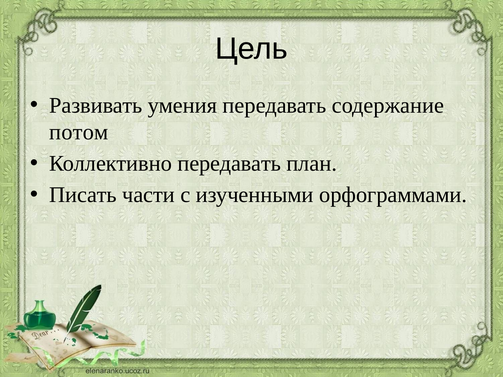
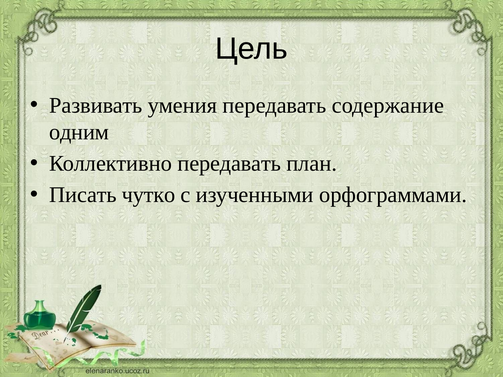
потом: потом -> одним (79, 132)
части: части -> чутко (149, 195)
